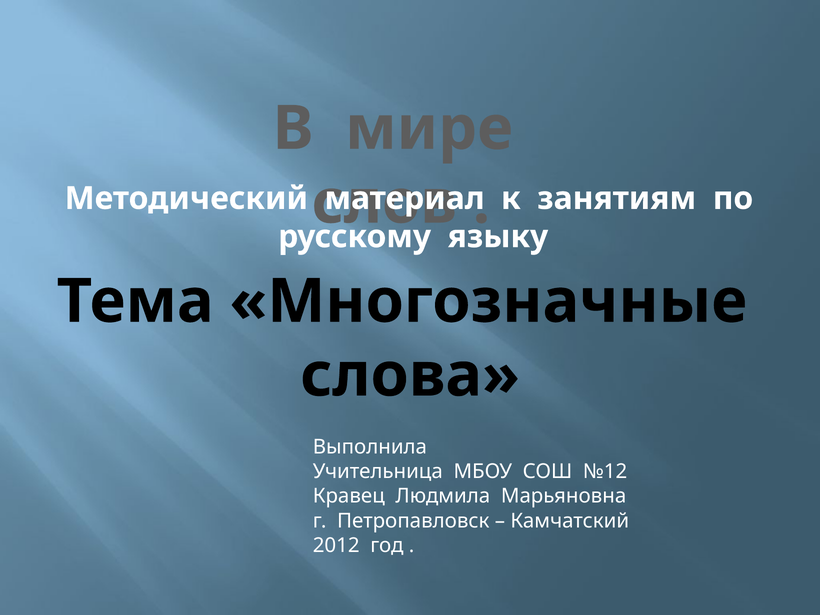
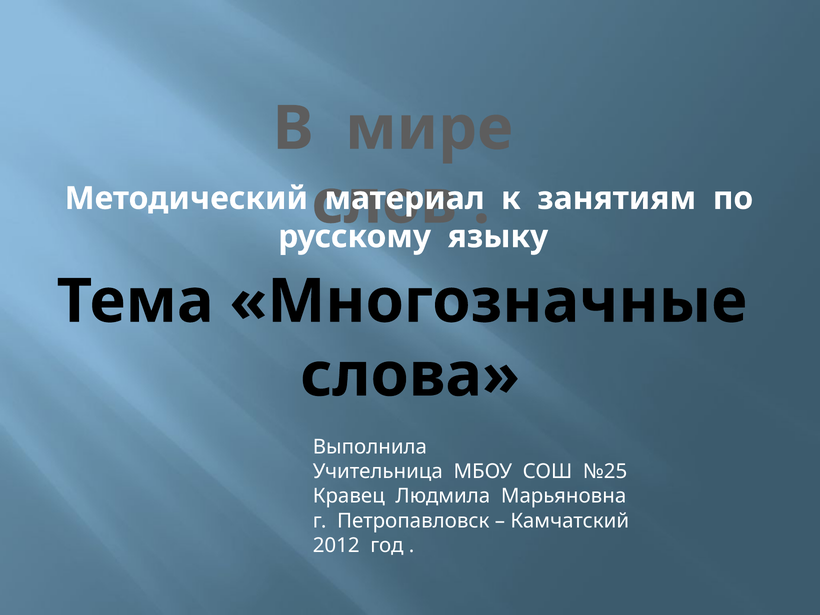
№12: №12 -> №25 (605, 472)
